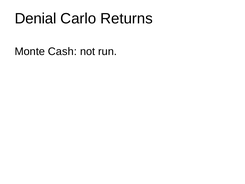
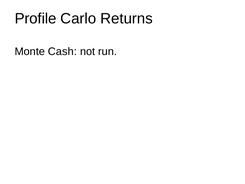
Denial: Denial -> Profile (36, 19)
